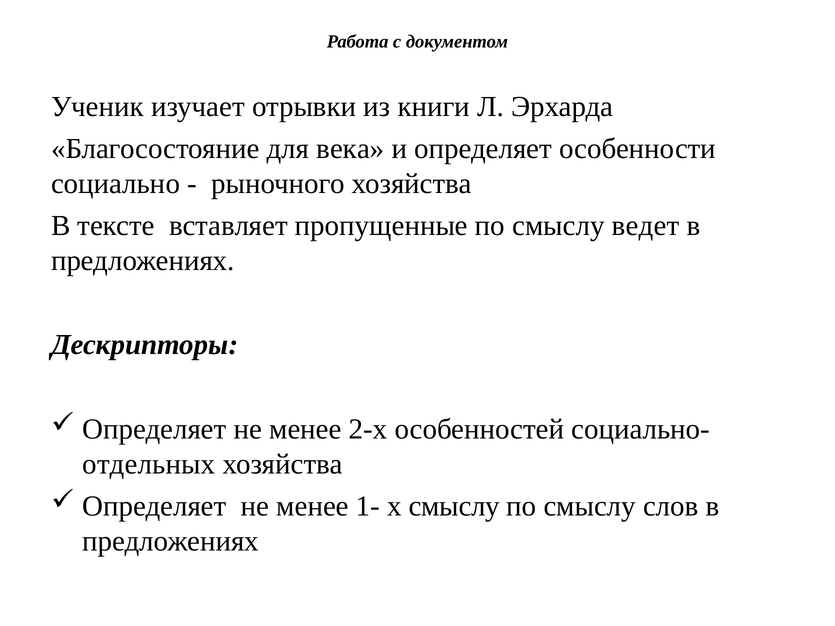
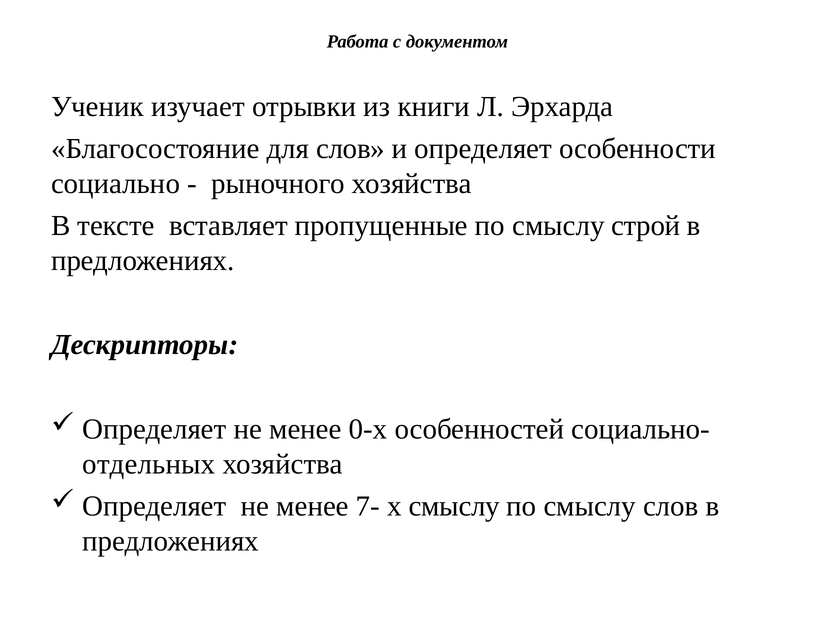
для века: века -> слов (351, 149)
ведет: ведет -> строй (646, 226)
2-х: 2-х -> 0-х (368, 429)
1-: 1- -> 7- (368, 506)
